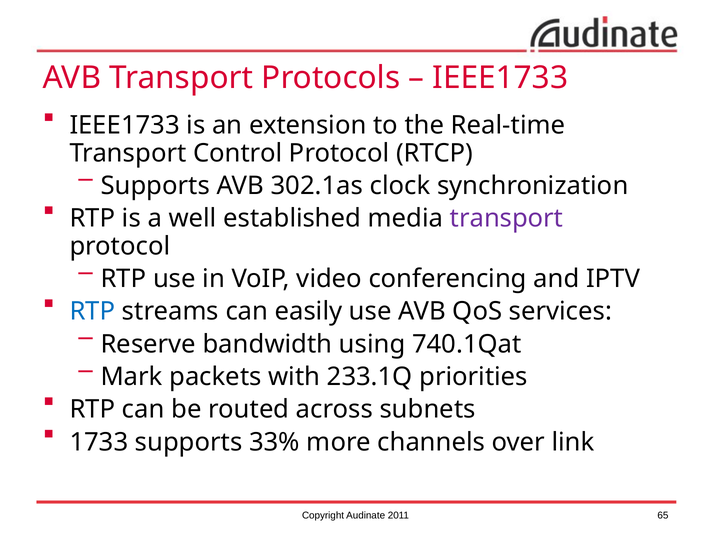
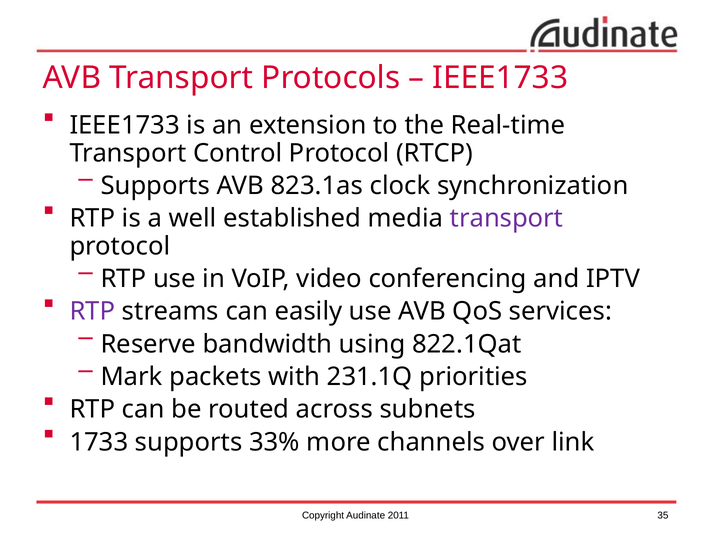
302.1as: 302.1as -> 823.1as (317, 186)
RTP colour: blue -> purple (92, 312)
740.1Qat: 740.1Qat -> 822.1Qat (467, 344)
233.1Q: 233.1Q -> 231.1Q (370, 377)
65: 65 -> 35 (663, 516)
